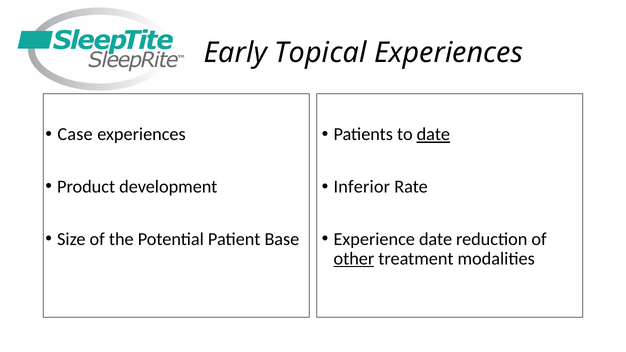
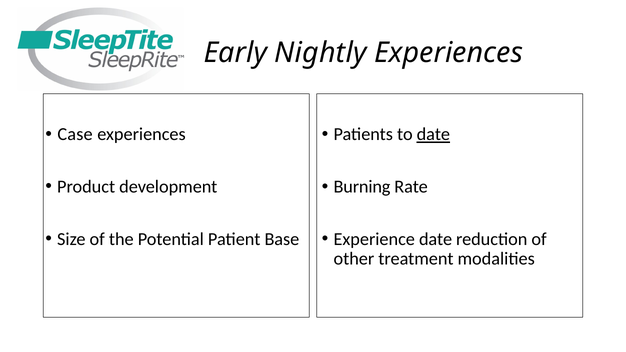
Topical: Topical -> Nightly (320, 53)
Inferior: Inferior -> Burning (362, 187)
other underline: present -> none (354, 259)
